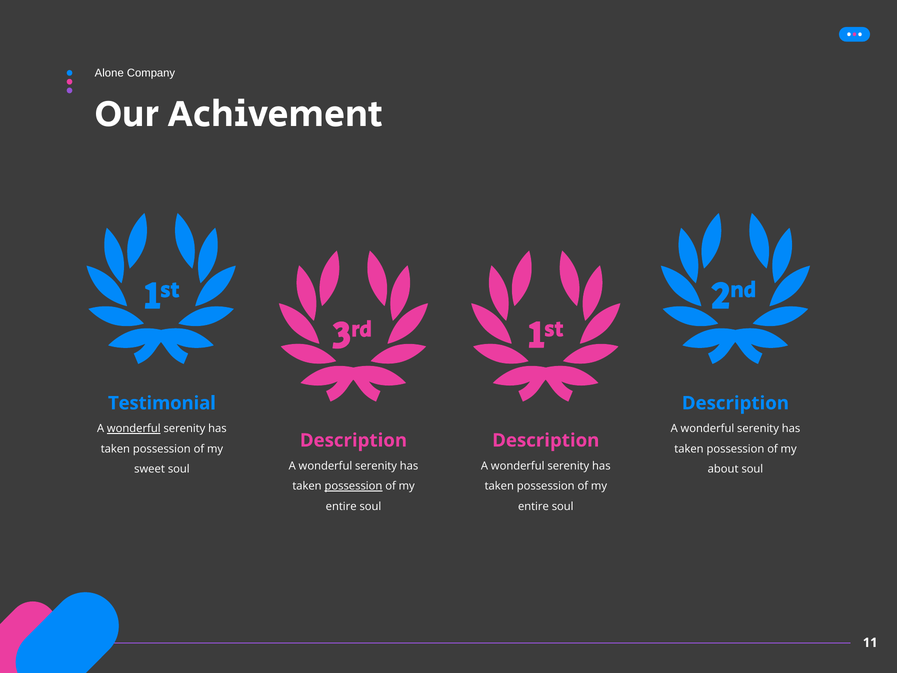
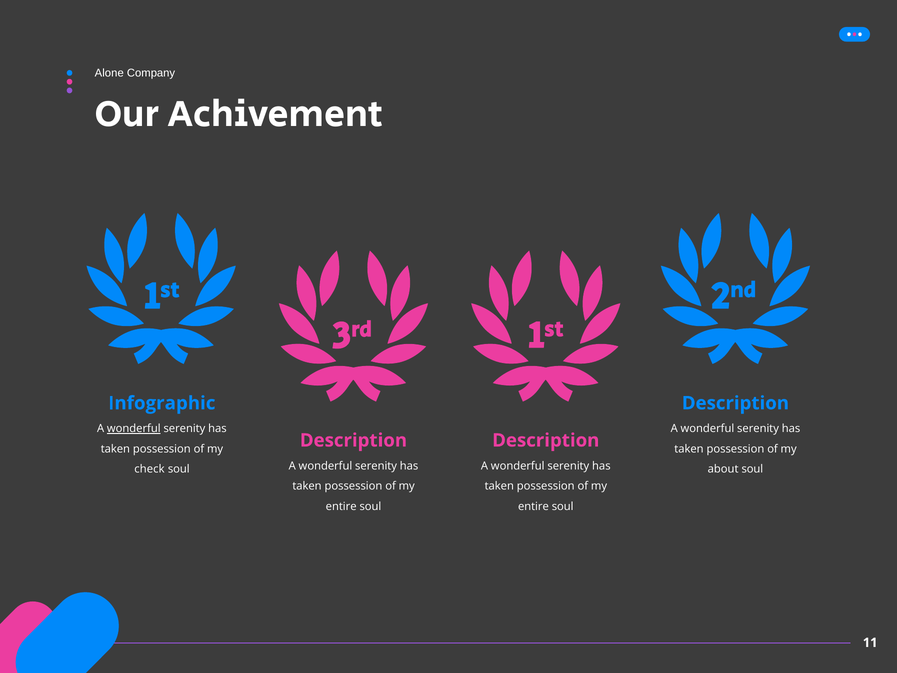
Testimonial: Testimonial -> Infographic (162, 403)
sweet: sweet -> check (149, 469)
possession underline: present -> none (353, 486)
